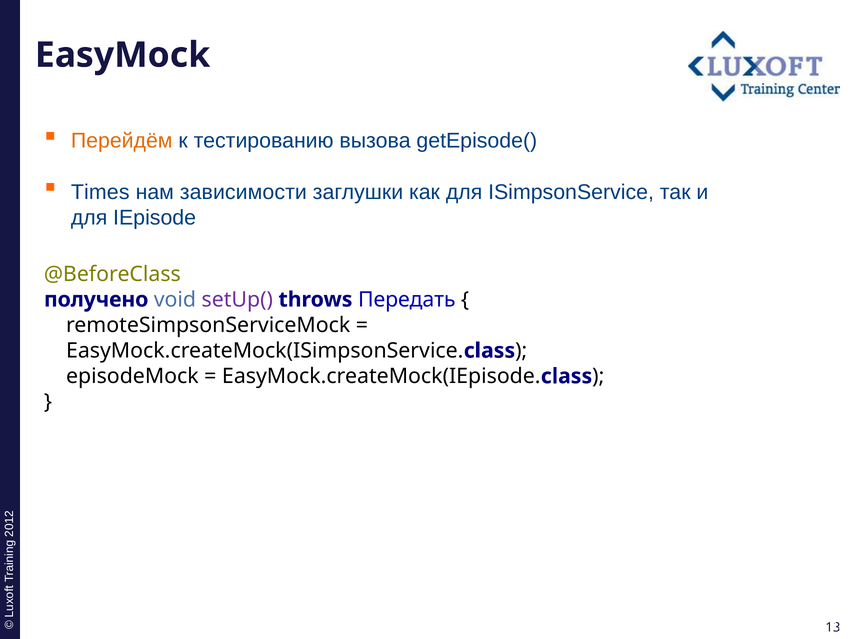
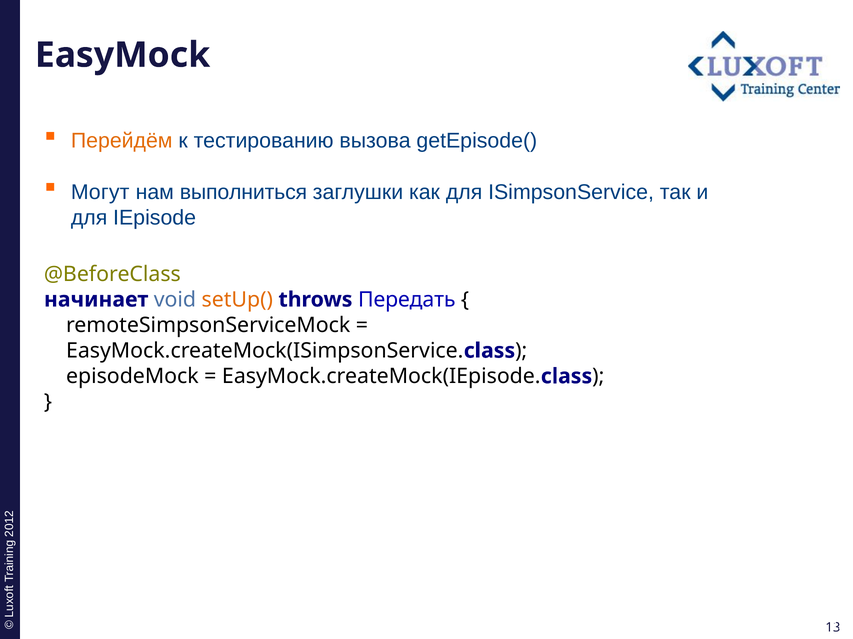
Times: Times -> Могут (100, 192)
зависимости: зависимости -> выполниться (243, 192)
получено: получено -> начинает (96, 300)
setUp( colour: purple -> orange (237, 300)
